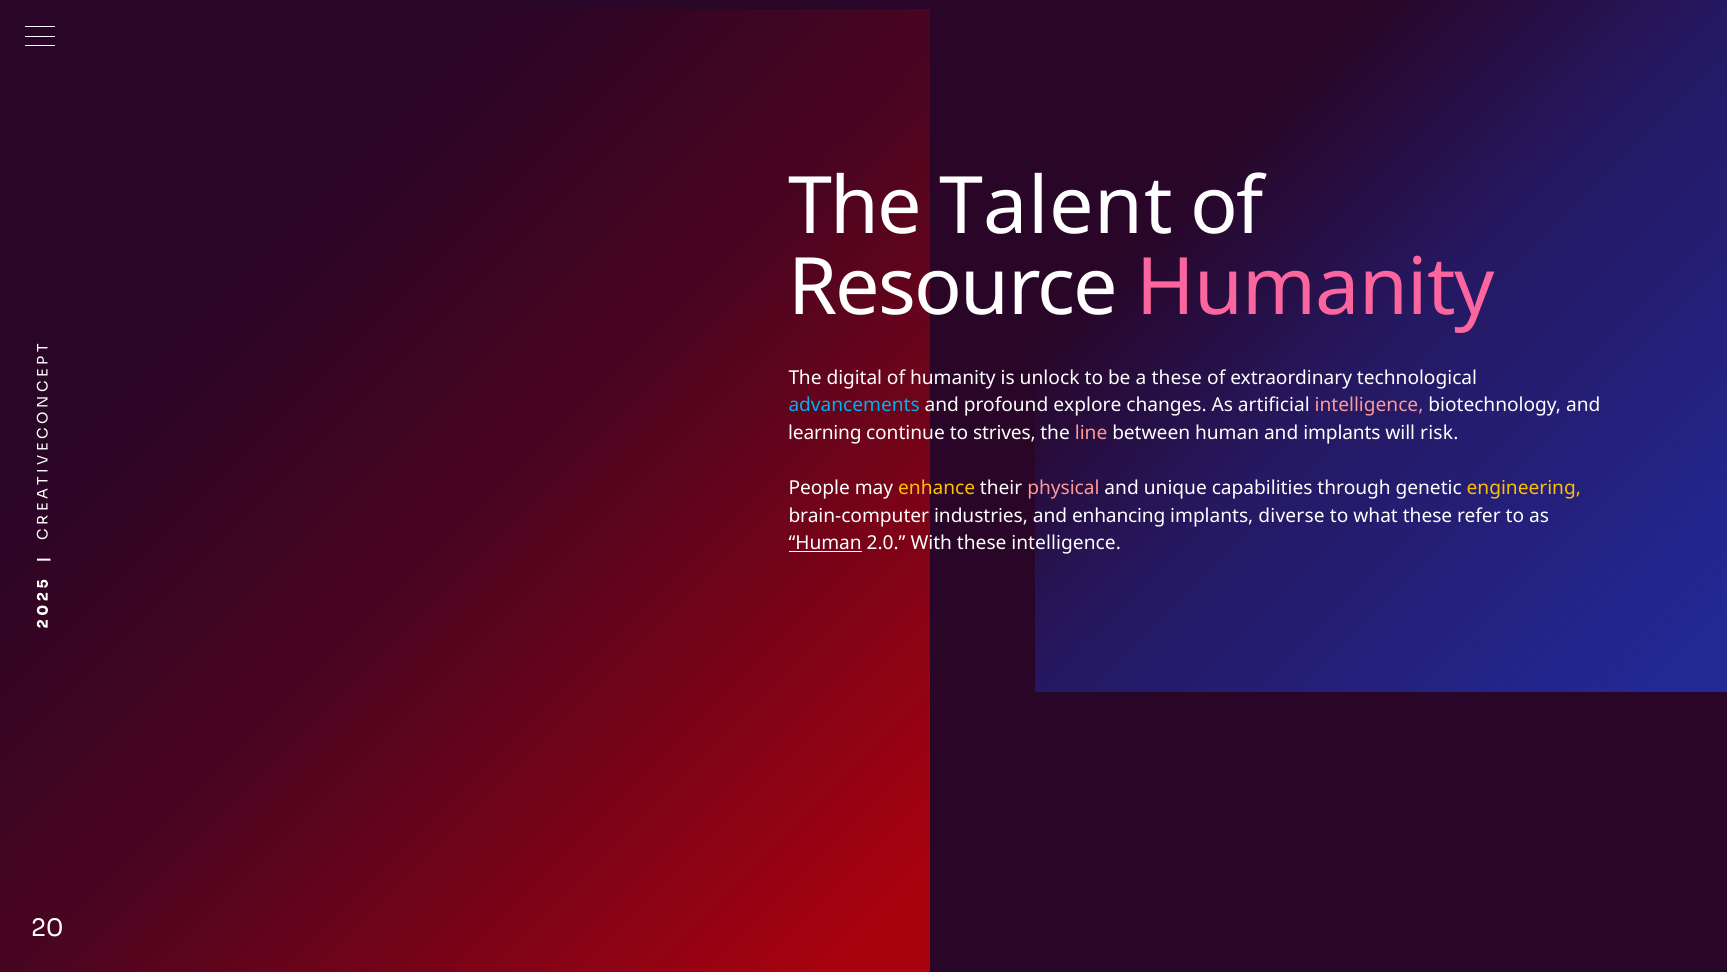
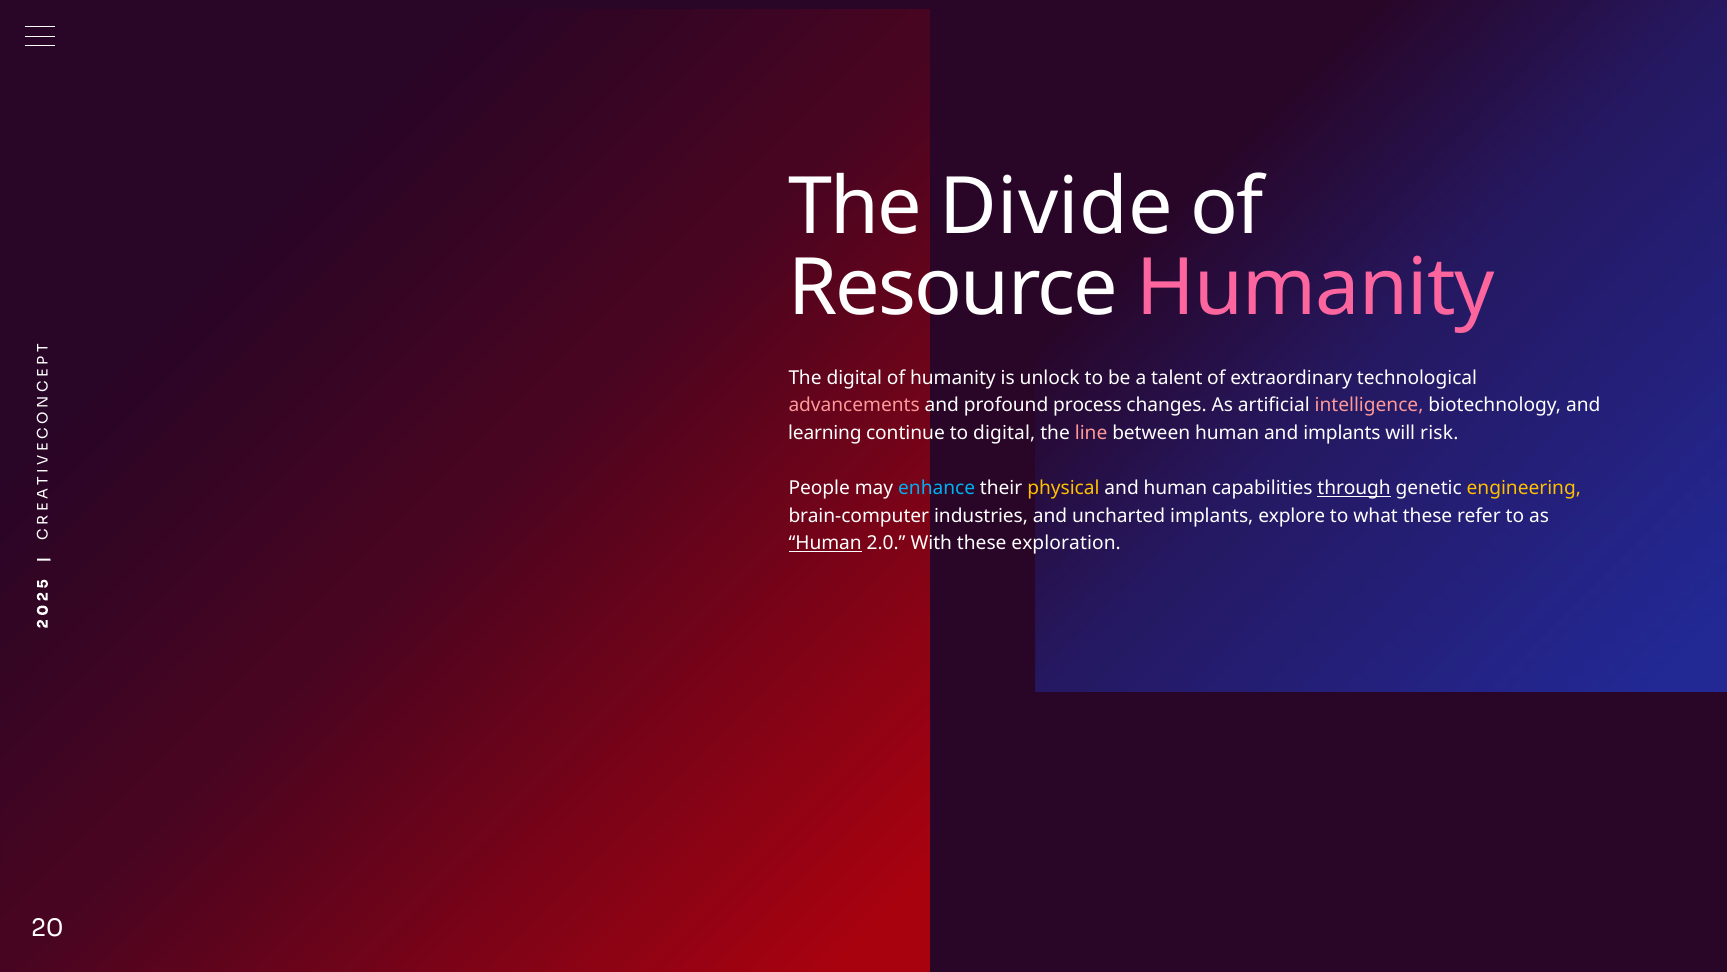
Talent: Talent -> Divide (1056, 207)
a these: these -> talent (1177, 377)
advancements colour: light blue -> pink (854, 405)
explore: explore -> process (1088, 405)
to strives: strives -> digital (1004, 433)
enhance colour: yellow -> light blue (937, 488)
physical colour: pink -> yellow (1063, 488)
and unique: unique -> human (1175, 488)
through underline: none -> present (1354, 488)
enhancing: enhancing -> uncharted (1119, 516)
diverse: diverse -> explore (1292, 516)
these intelligence: intelligence -> exploration (1066, 543)
